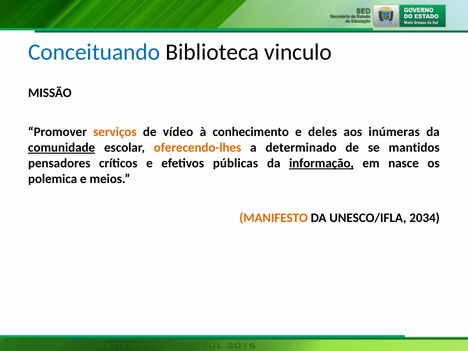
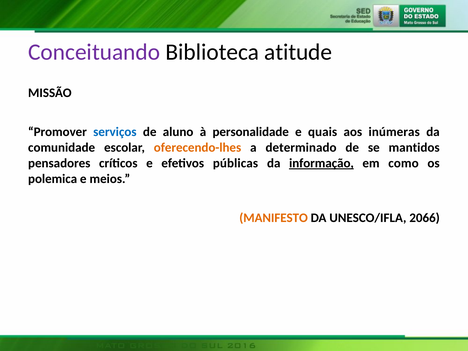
Conceituando colour: blue -> purple (94, 52)
vinculo: vinculo -> atitude (298, 52)
serviços colour: orange -> blue (115, 132)
vídeo: vídeo -> aluno (178, 132)
conhecimento: conhecimento -> personalidade (251, 132)
deles: deles -> quais (323, 132)
comunidade underline: present -> none (62, 148)
nasce: nasce -> como (403, 163)
2034: 2034 -> 2066 (425, 218)
